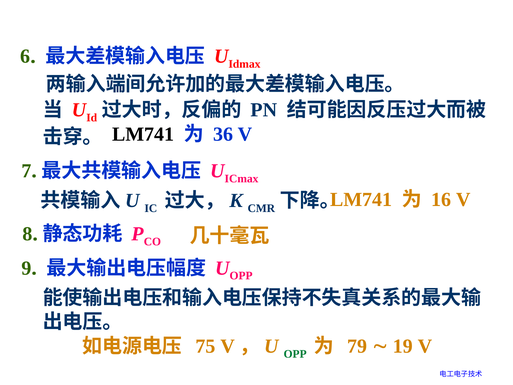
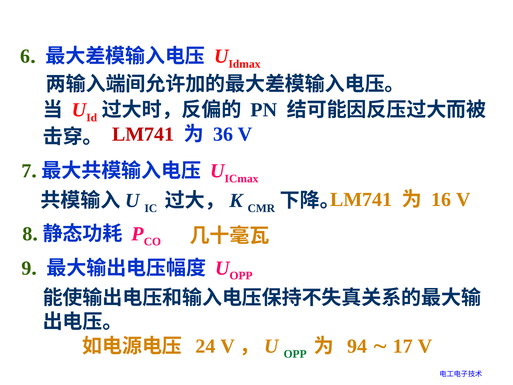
LM741 colour: black -> red (143, 134)
75: 75 -> 24 (206, 346)
79: 79 -> 94 (357, 346)
19: 19 -> 17 (403, 346)
